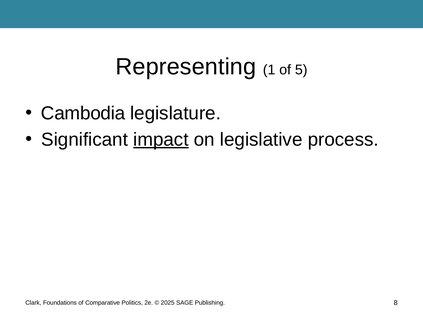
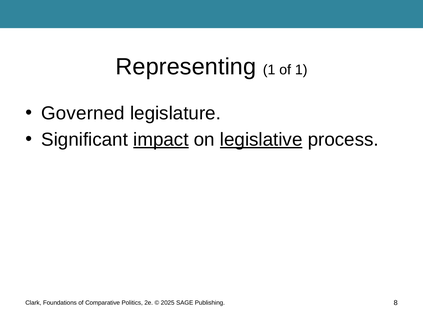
of 5: 5 -> 1 (301, 70)
Cambodia: Cambodia -> Governed (83, 113)
legislative underline: none -> present (261, 140)
